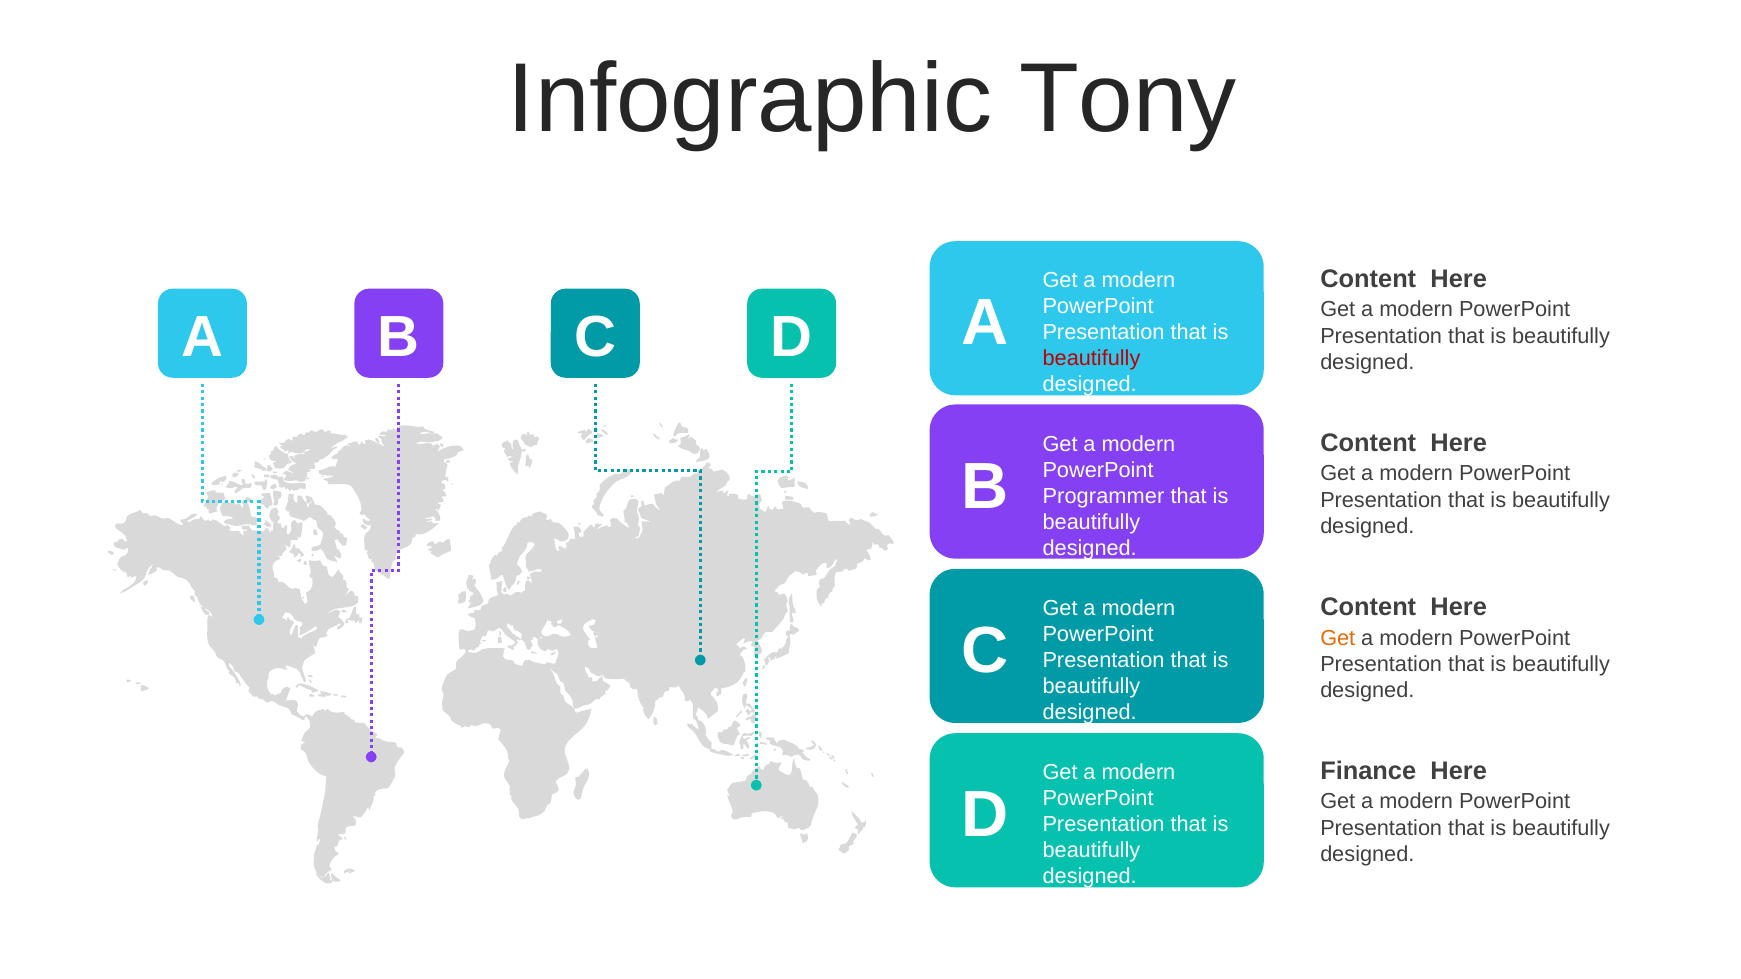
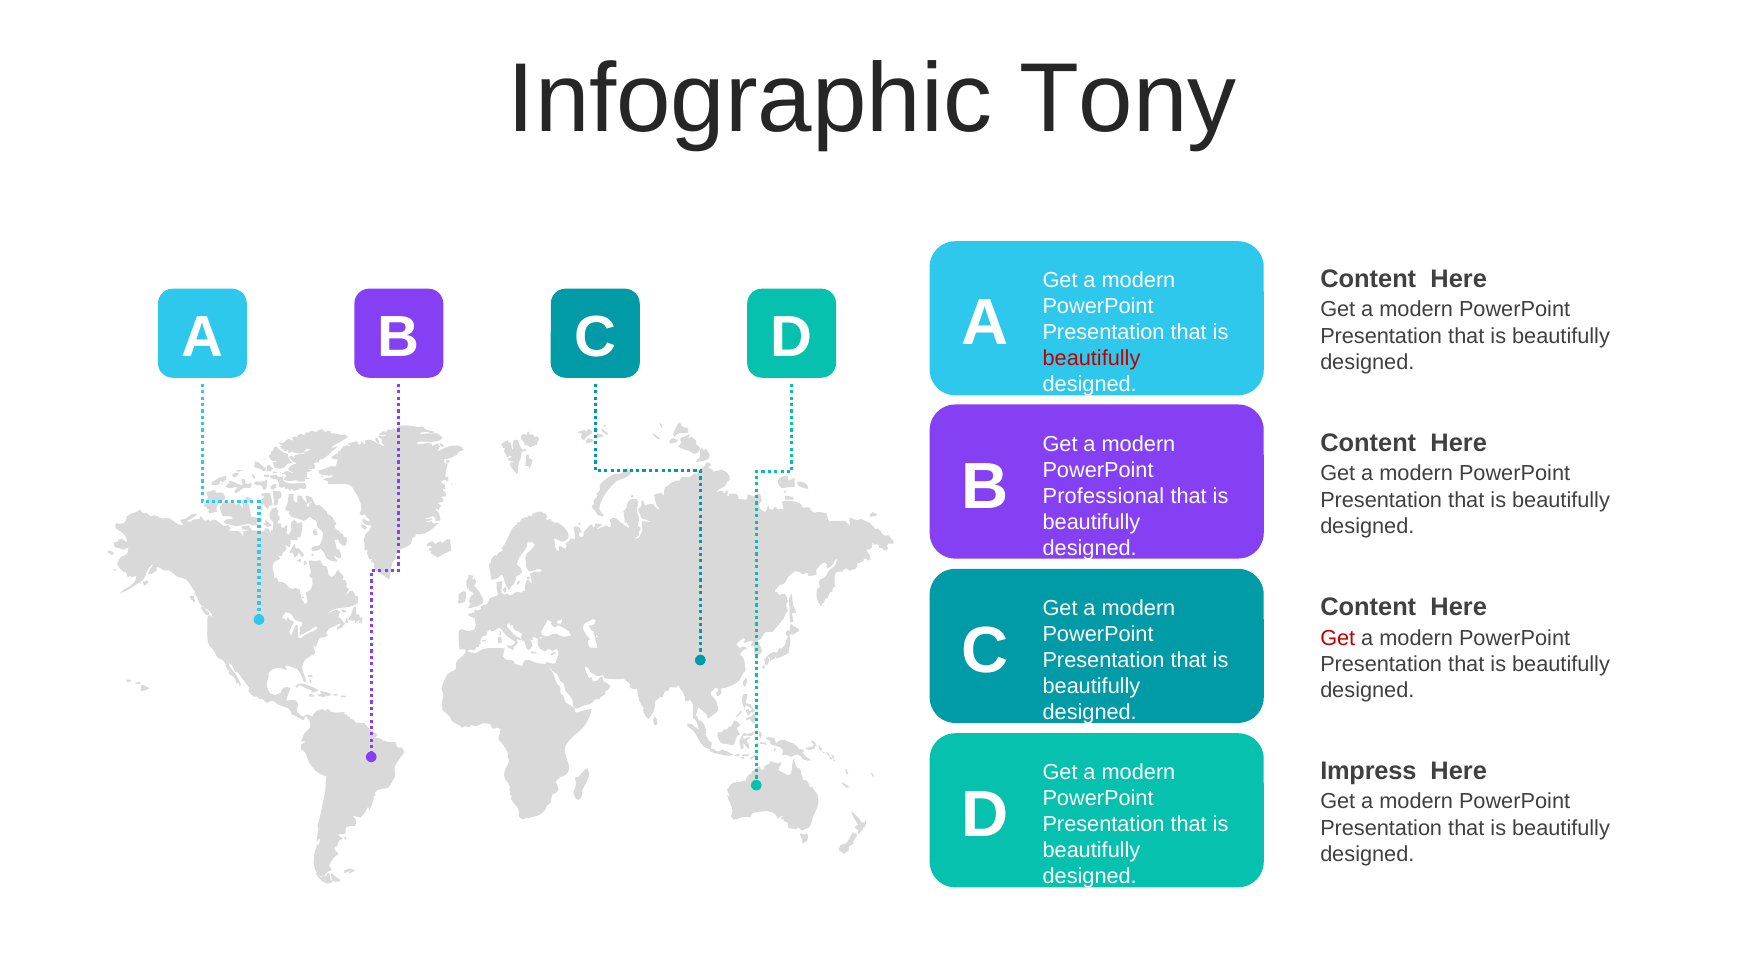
Programmer: Programmer -> Professional (1103, 496)
Get colour: orange -> red (1338, 638)
Finance: Finance -> Impress (1368, 771)
